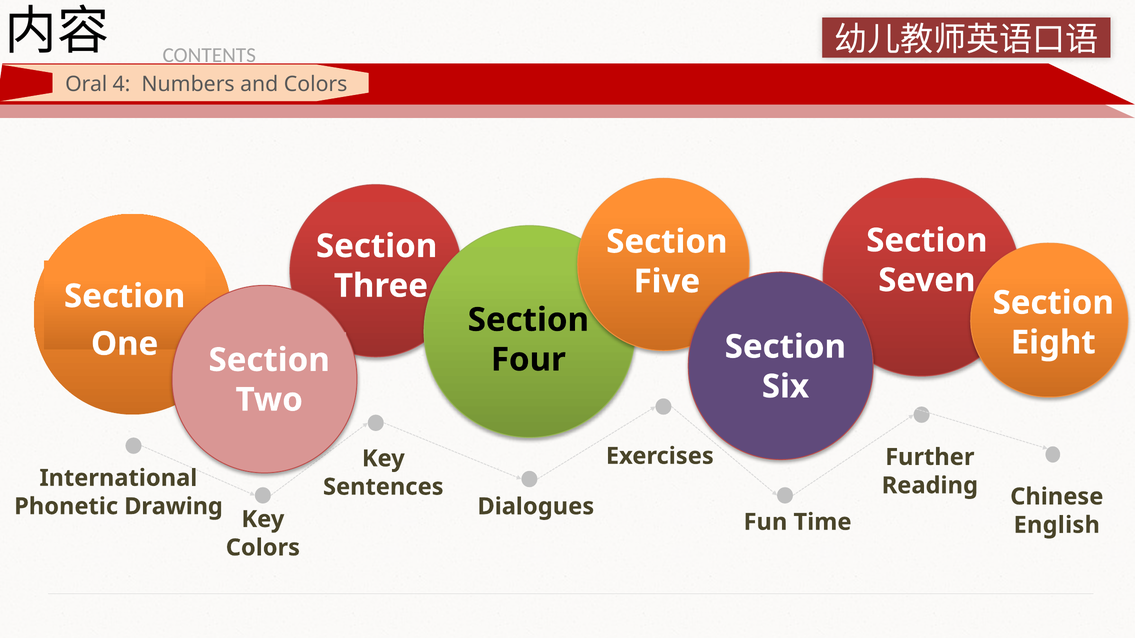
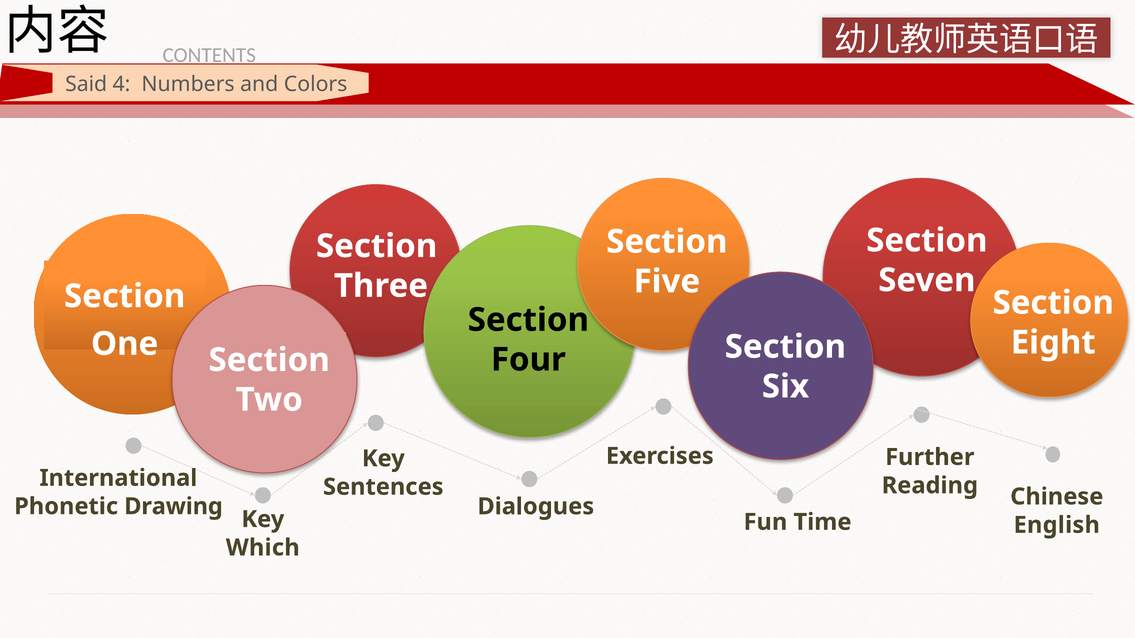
Oral: Oral -> Said (86, 84)
Colors: Colors -> Which (263, 548)
